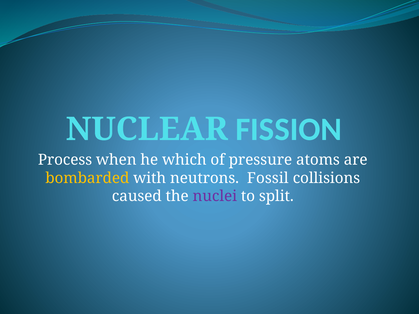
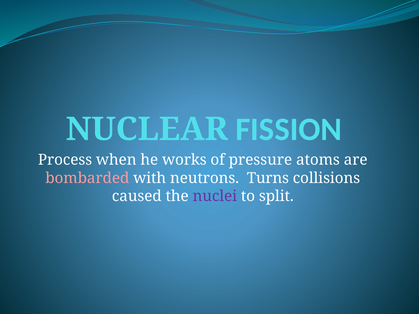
which: which -> works (184, 160)
bombarded colour: yellow -> pink (87, 178)
Fossil: Fossil -> Turns (268, 178)
